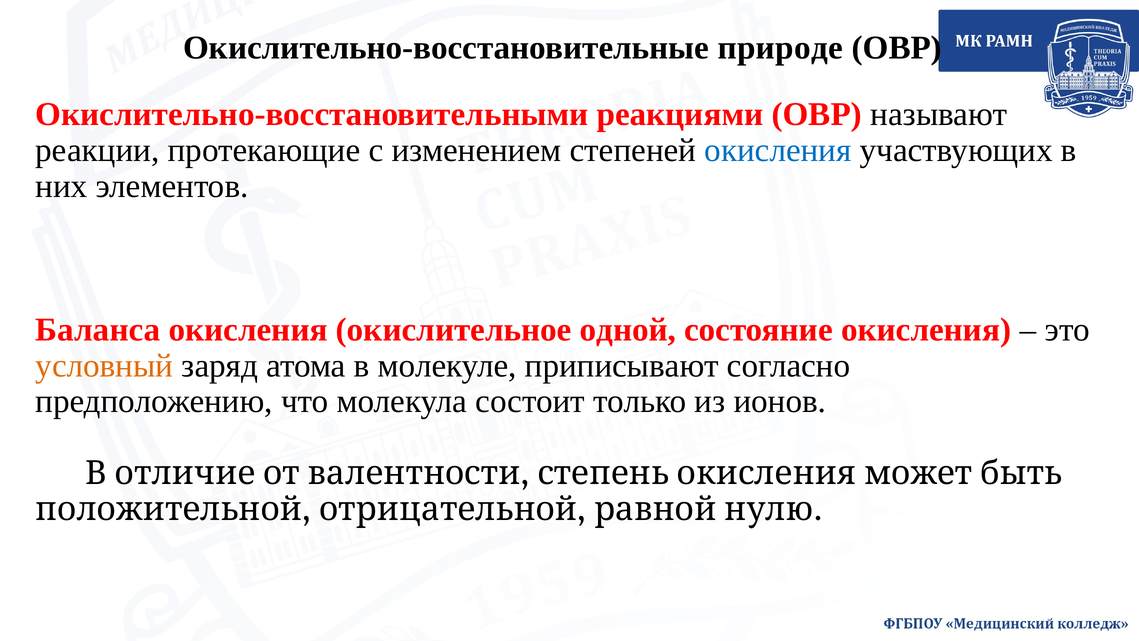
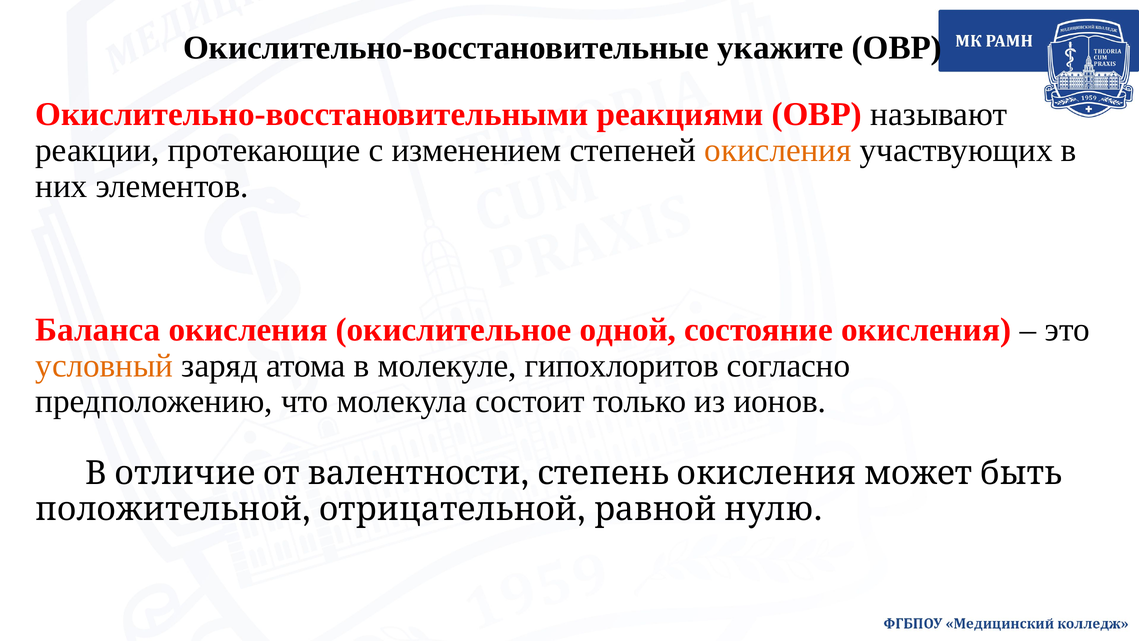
природе: природе -> укажите (780, 48)
окисления colour: blue -> orange (778, 150)
приписывают: приписывают -> гипохлоритов (622, 365)
